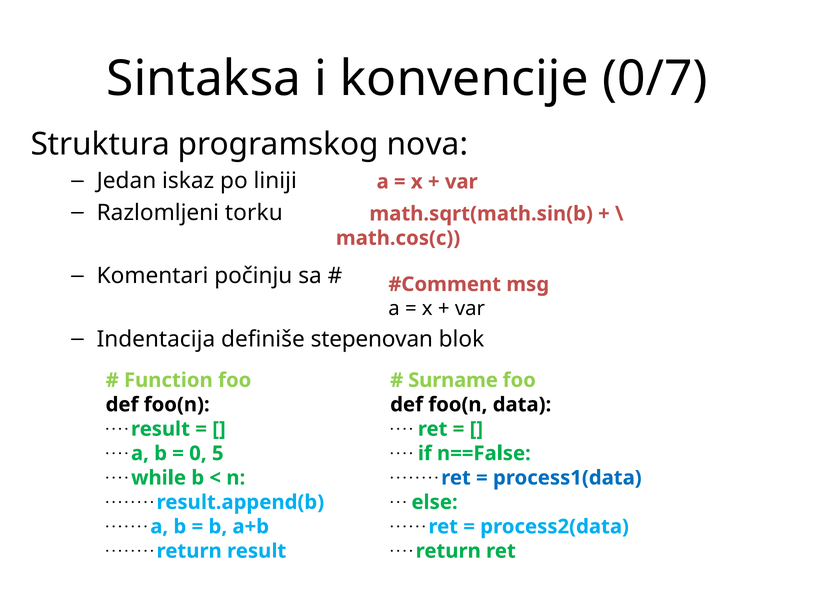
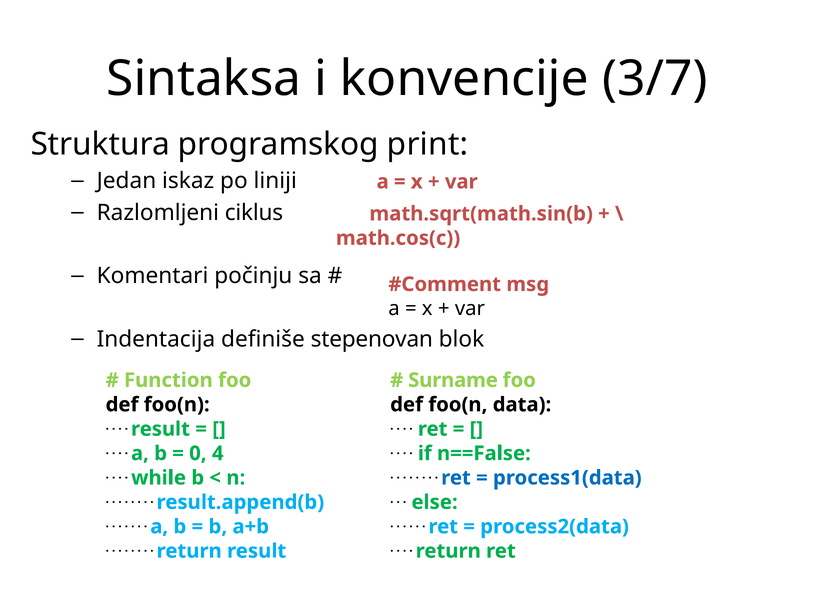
0/7: 0/7 -> 3/7 (655, 79)
nova: nova -> print (428, 145)
torku: torku -> ciklus (254, 213)
5: 5 -> 4 (218, 454)
